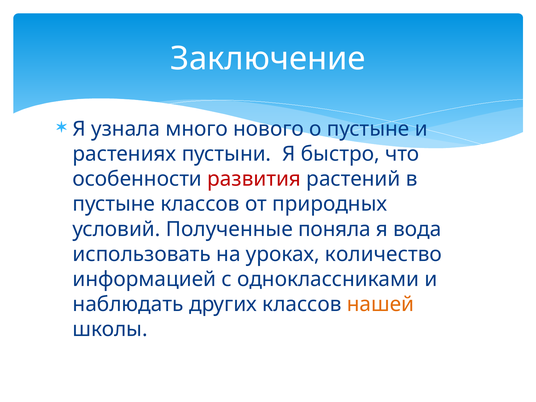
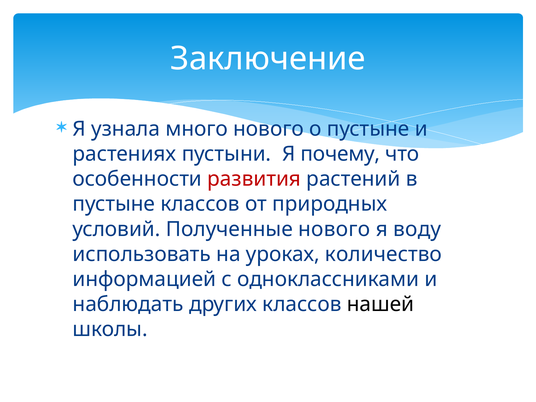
быстро: быстро -> почему (340, 154)
Полученные поняла: поняла -> нового (334, 229)
вода: вода -> воду (417, 229)
нашей colour: orange -> black (381, 304)
